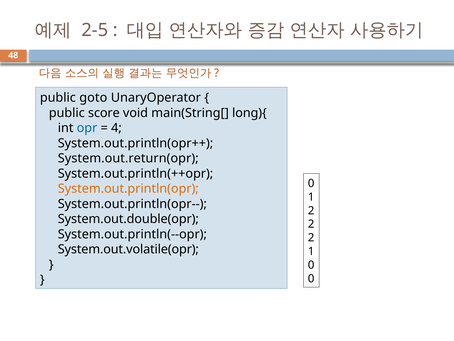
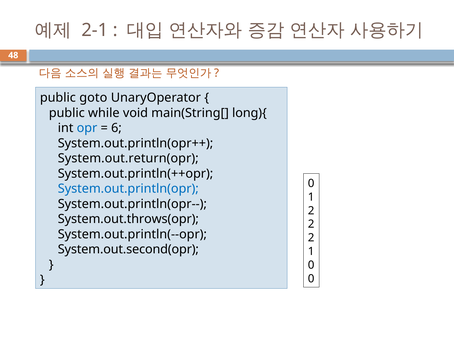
2-5: 2-5 -> 2-1 (95, 30)
score: score -> while (104, 113)
4: 4 -> 6 (116, 128)
System.out.println(opr colour: orange -> blue (128, 188)
System.out.double(opr: System.out.double(opr -> System.out.throws(opr (128, 219)
System.out.volatile(opr: System.out.volatile(opr -> System.out.second(opr (128, 249)
